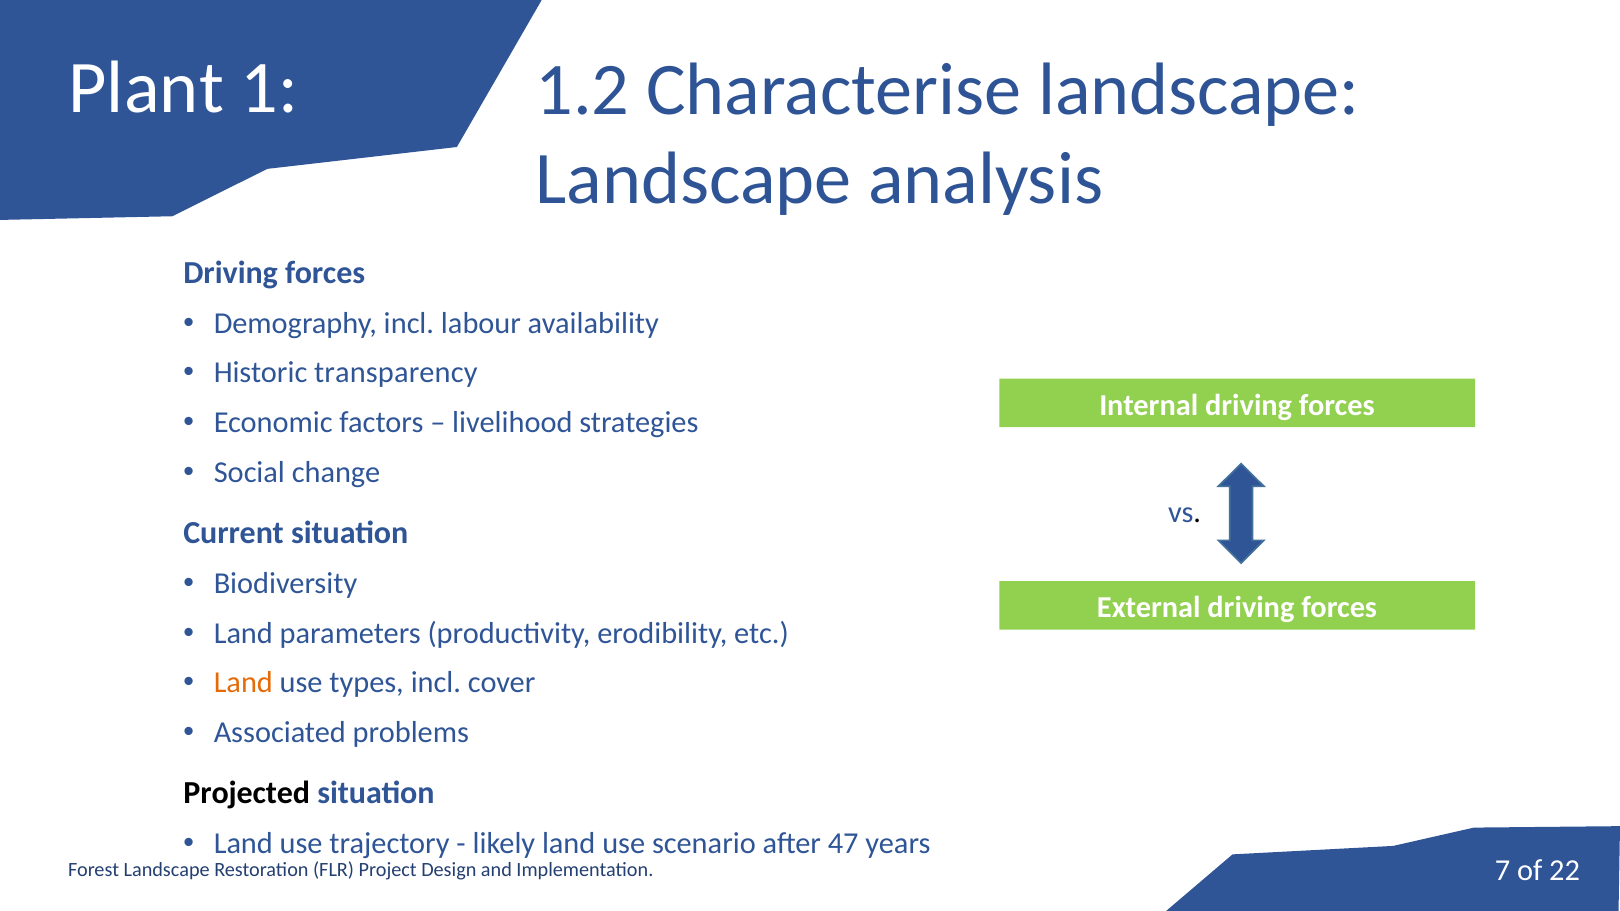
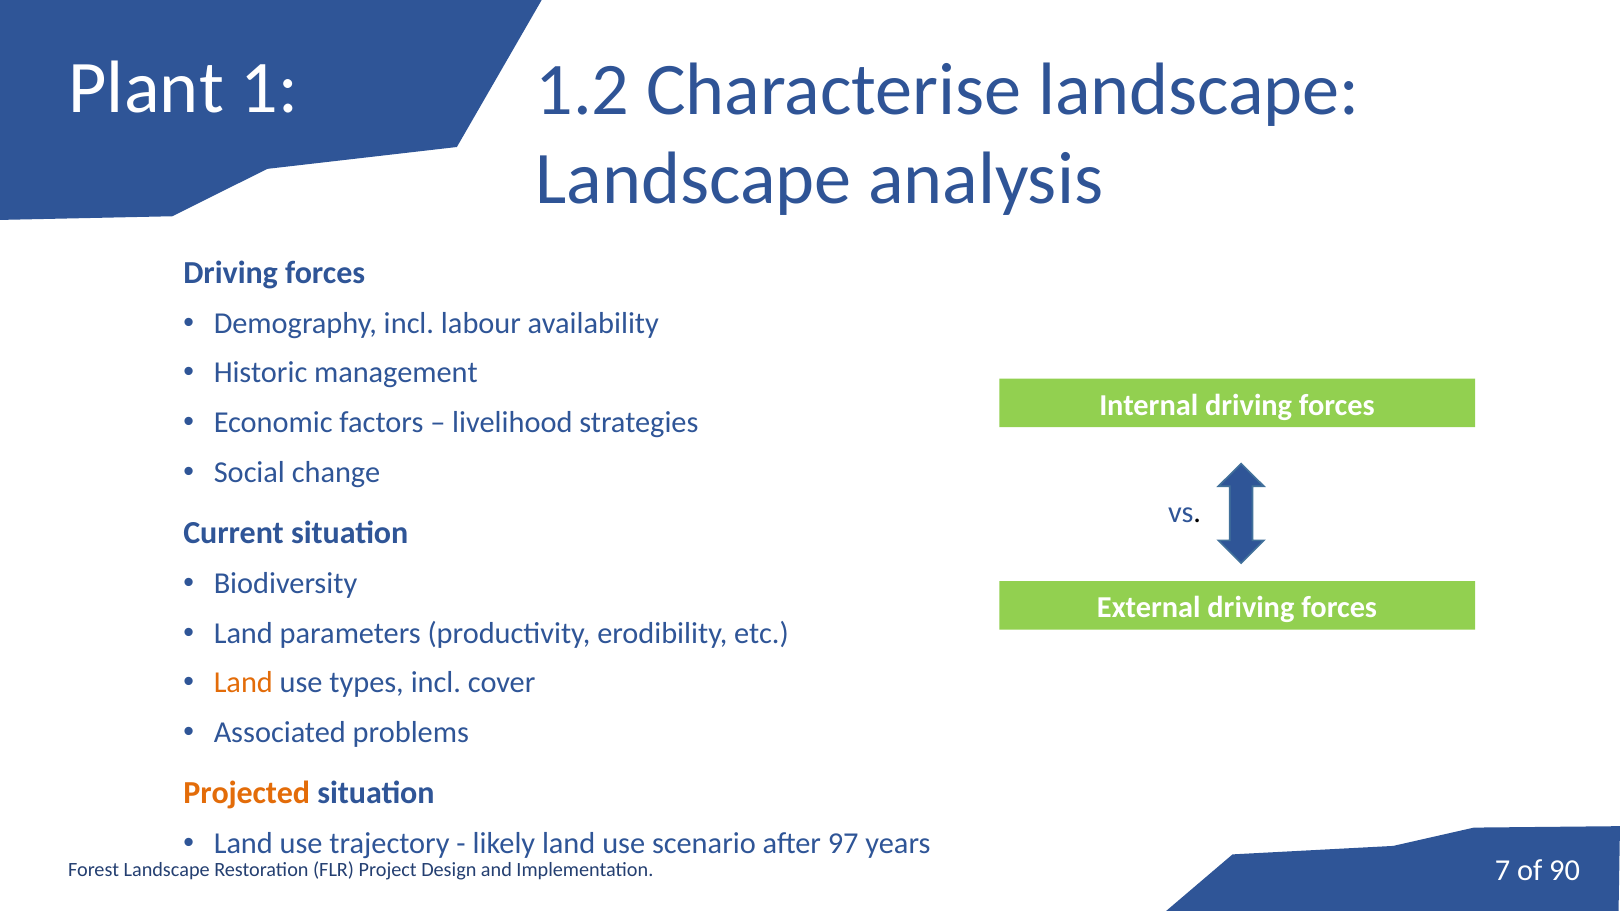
transparency: transparency -> management (396, 373)
Projected colour: black -> orange (247, 794)
47: 47 -> 97 (843, 844)
22: 22 -> 90 (1565, 871)
